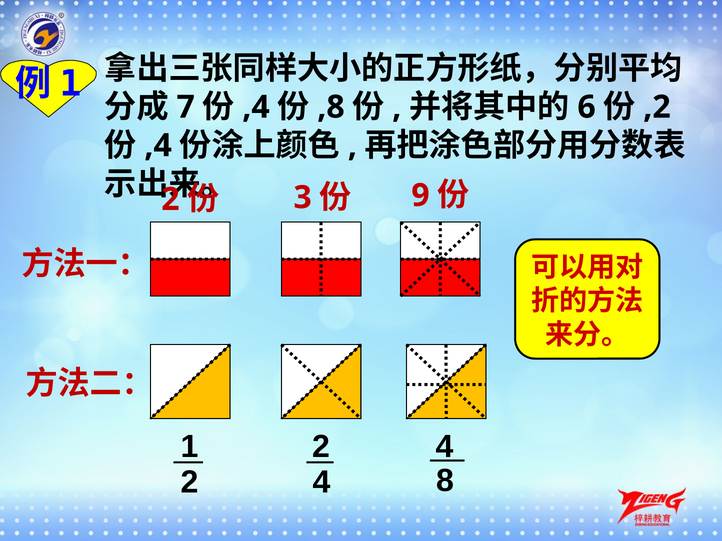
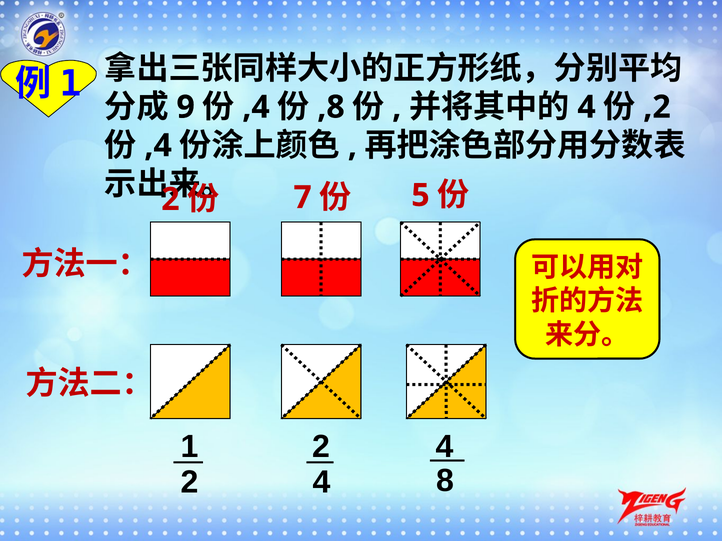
7: 7 -> 9 (186, 107)
6: 6 -> 4 (587, 107)
3: 3 -> 7 (303, 198)
9: 9 -> 5 (420, 196)
